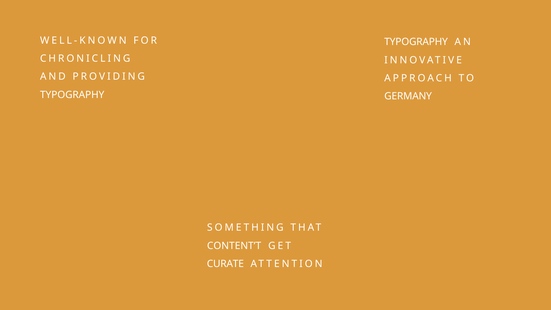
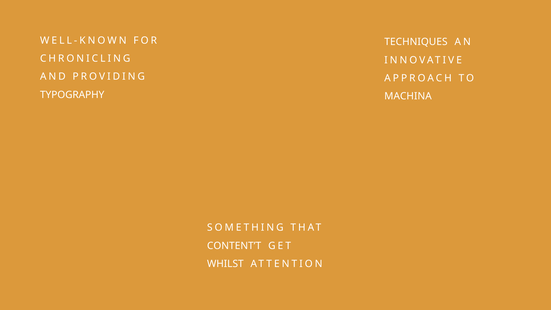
TYPOGRAPHY: TYPOGRAPHY -> TECHNIQUES (416, 42)
GERMANY: GERMANY -> MACHINA (408, 96)
CURATE: CURATE -> WHILST (225, 264)
